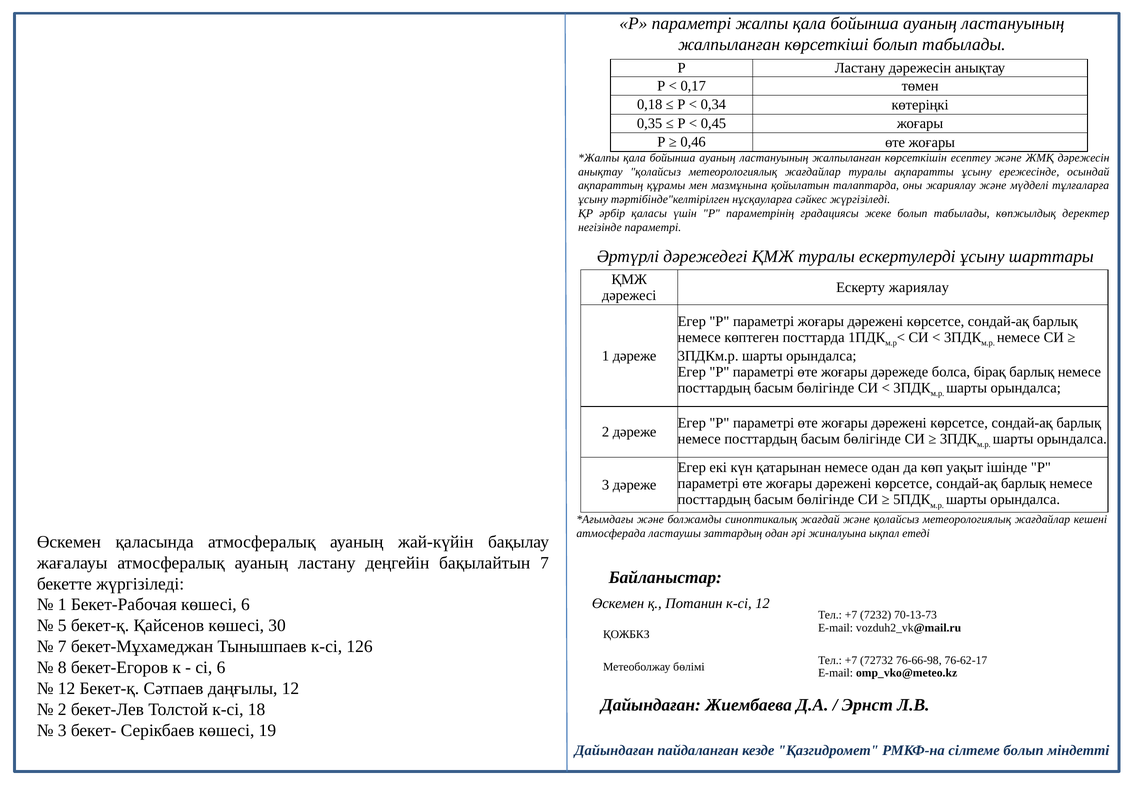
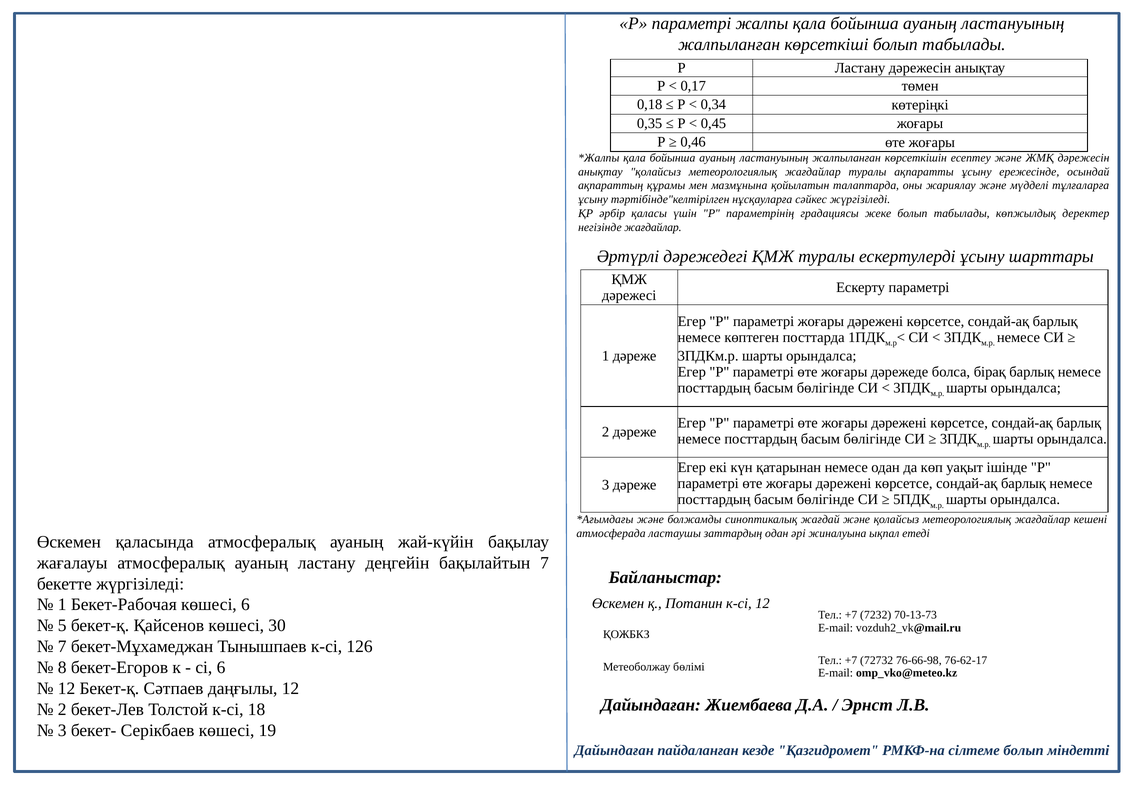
негізінде параметрі: параметрі -> жағдайлар (653, 227)
Ескерту жариялау: жариялау -> параметрі (919, 287)
